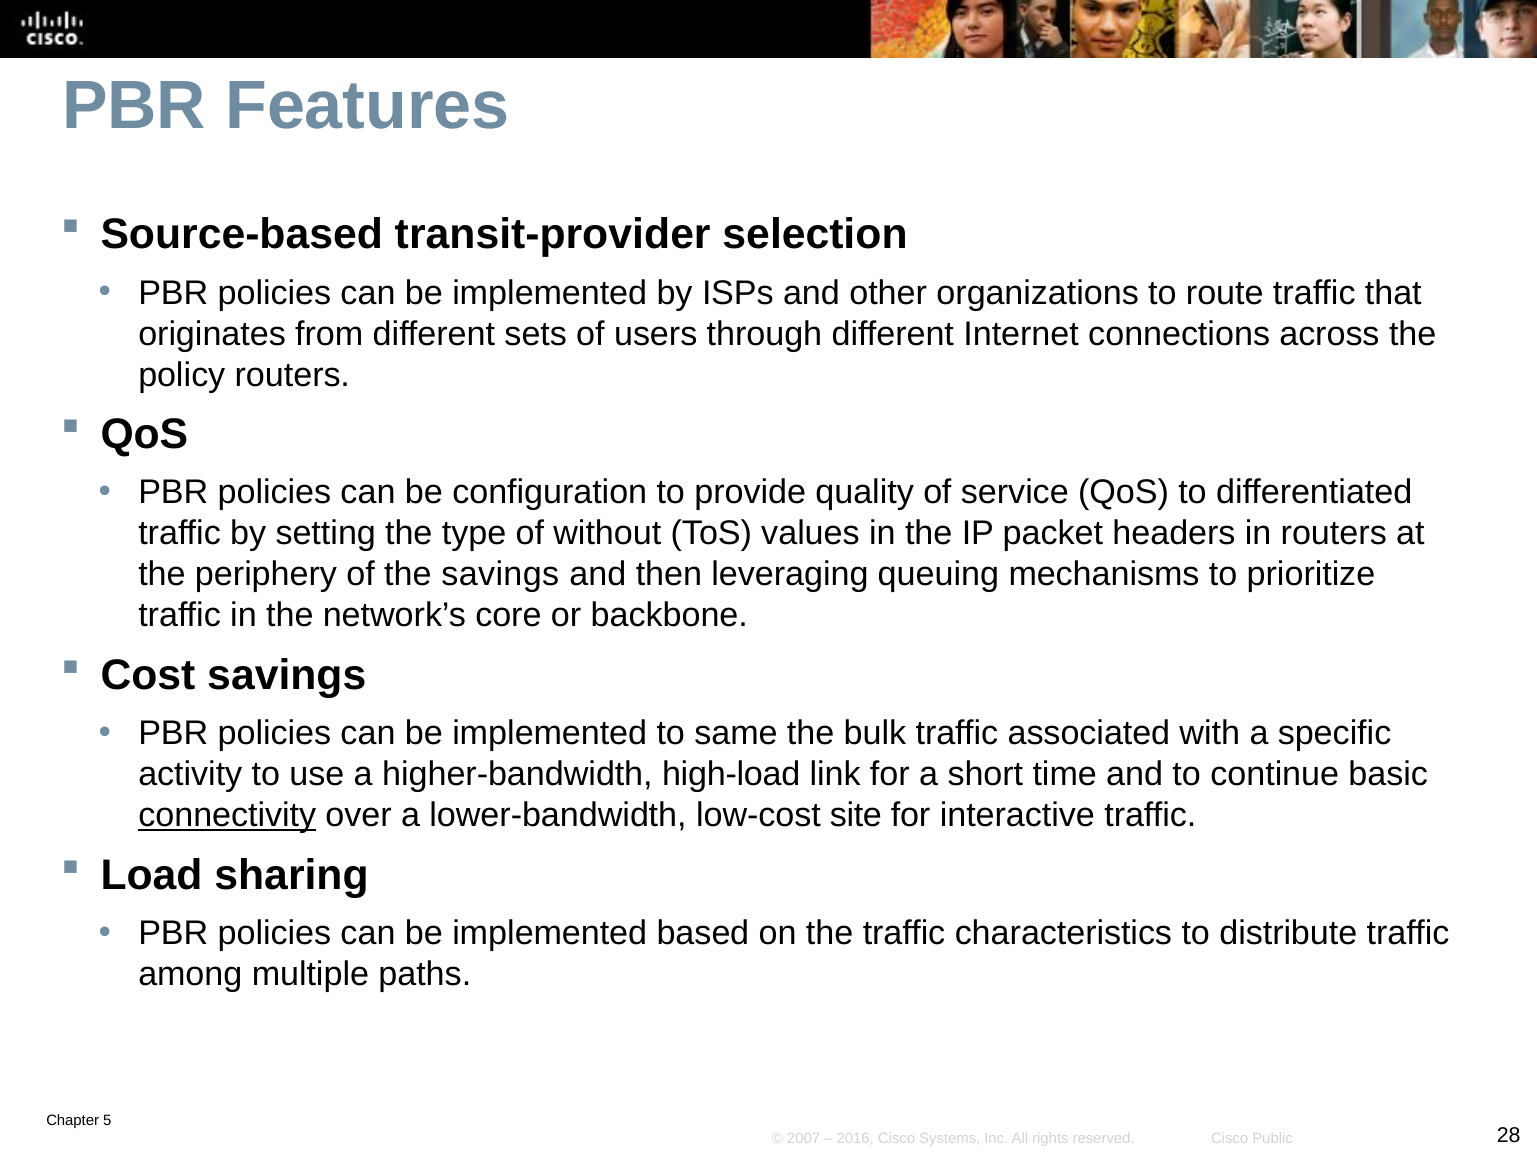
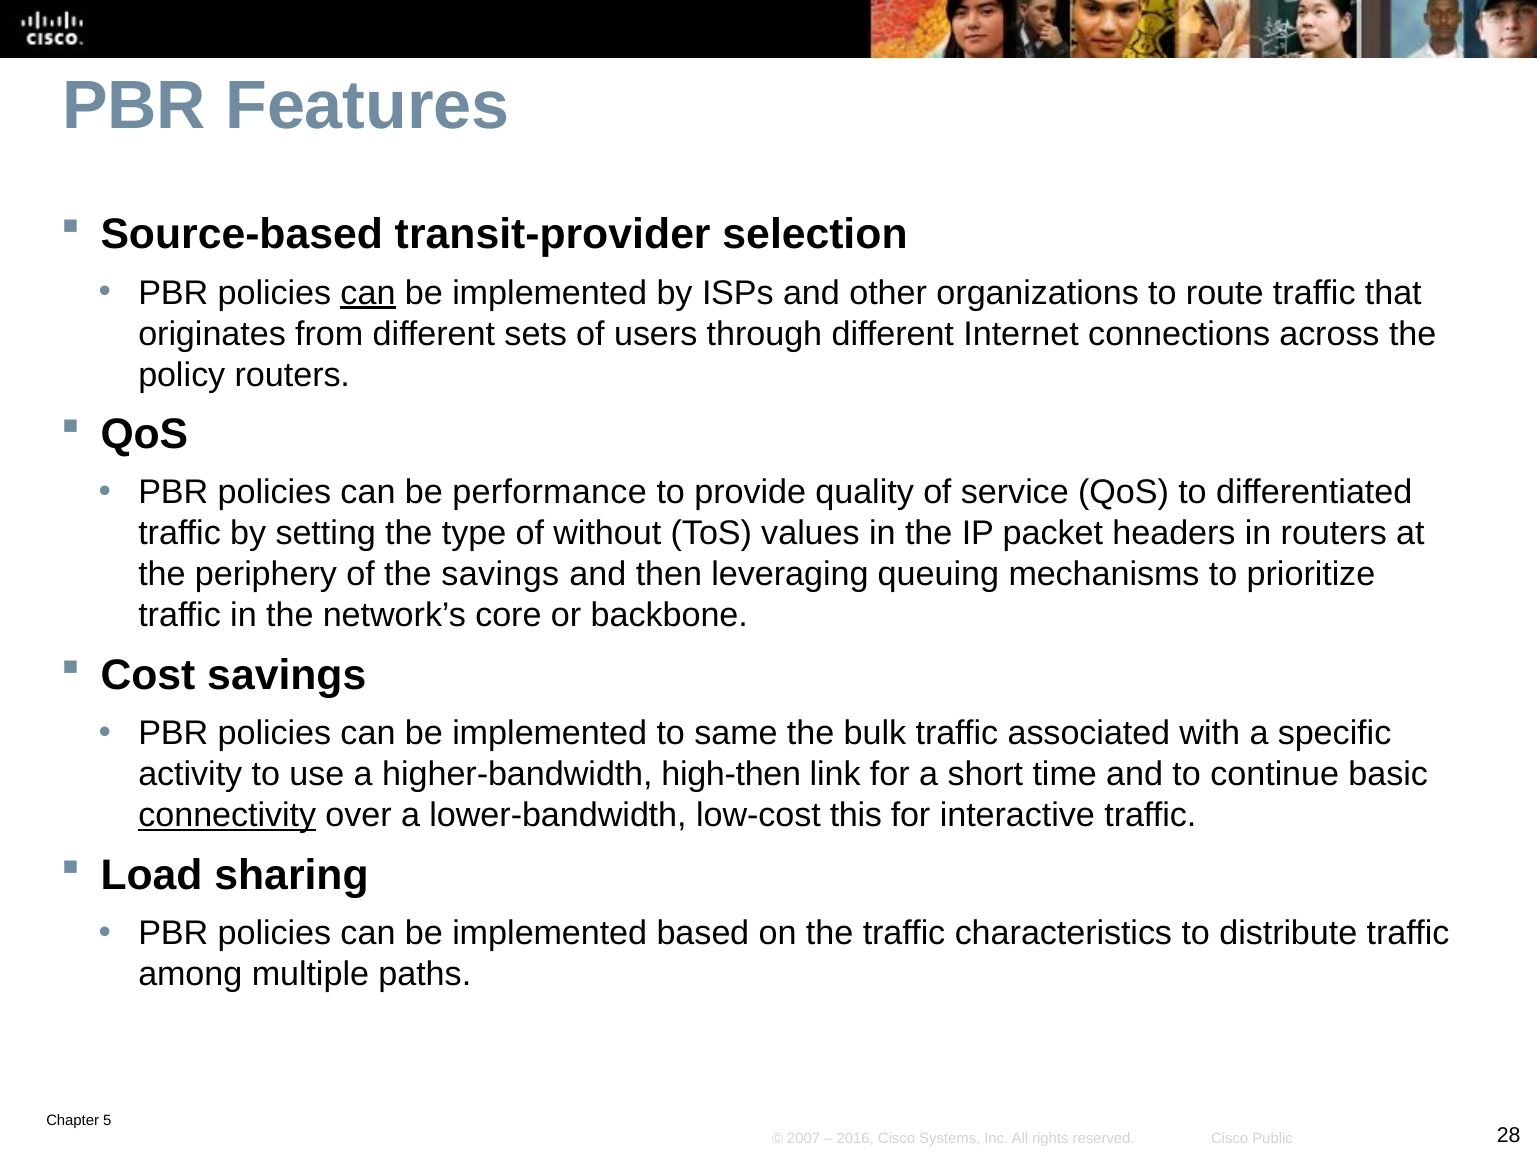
can underline: none -> present (368, 293)
configuration: configuration -> performance (550, 493)
high-load: high-load -> high-then (731, 774)
site: site -> this (856, 815)
